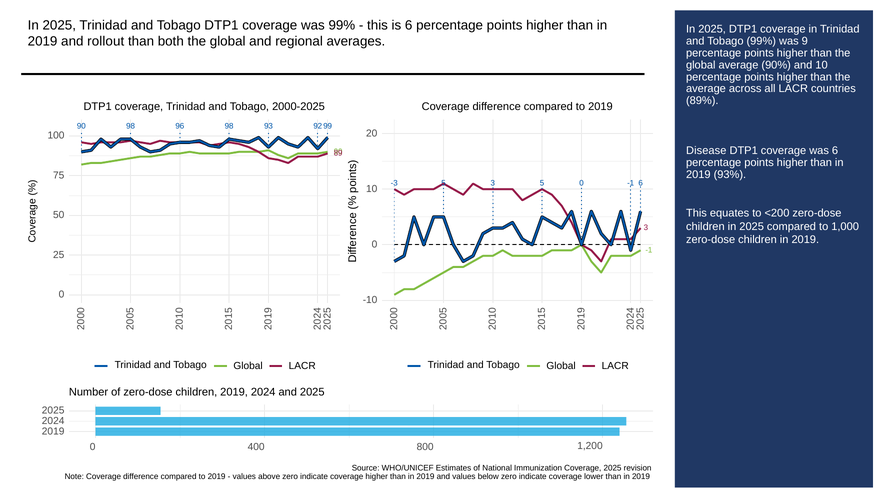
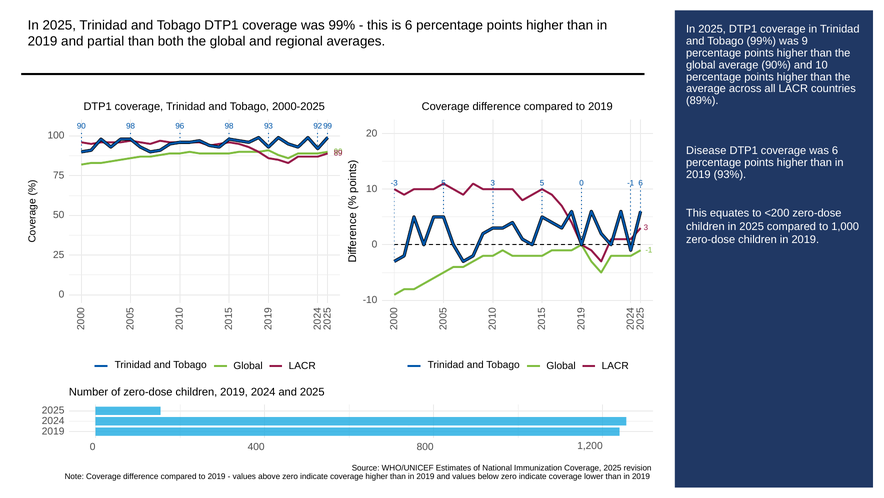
rollout: rollout -> partial (106, 42)
